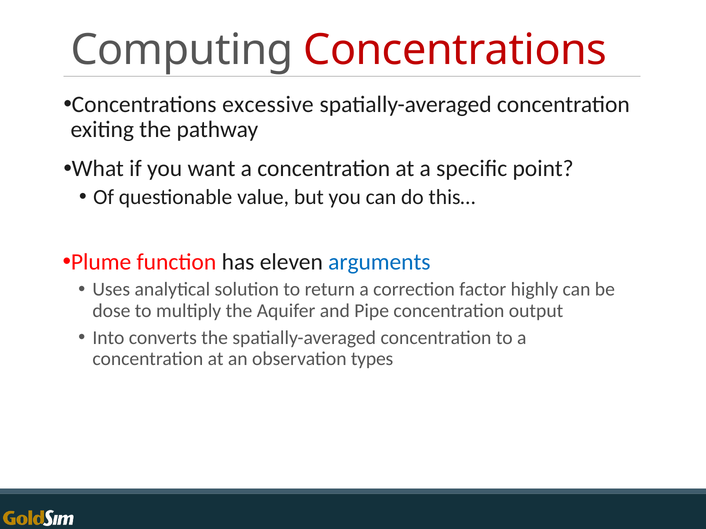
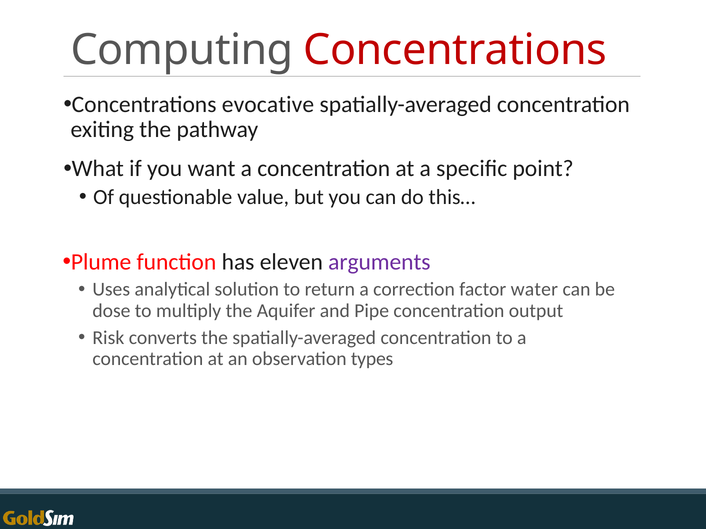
excessive: excessive -> evocative (268, 104)
arguments colour: blue -> purple (379, 262)
highly: highly -> water (534, 290)
Into: Into -> Risk (108, 338)
